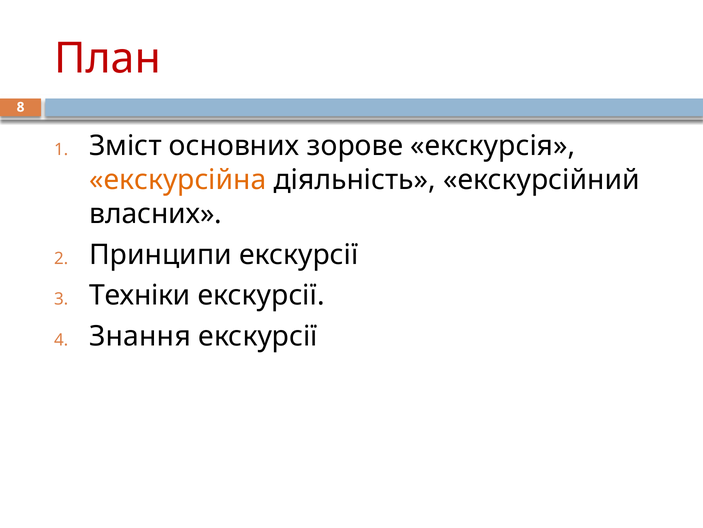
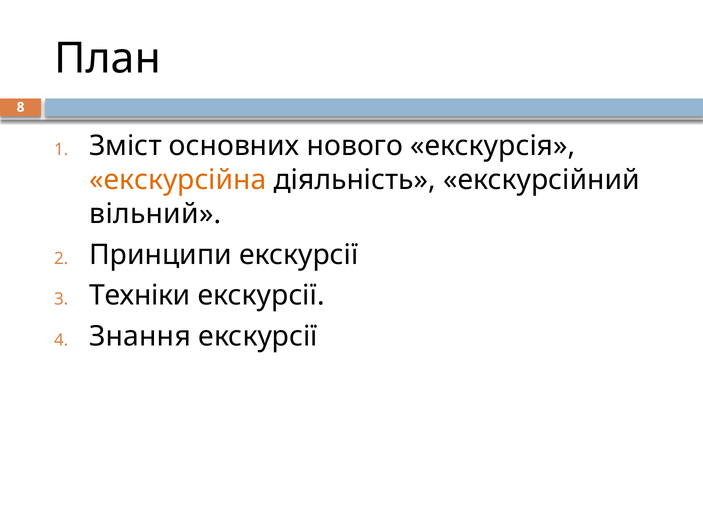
План colour: red -> black (107, 59)
зорове: зорове -> нового (355, 145)
власних: власних -> вільний (155, 214)
